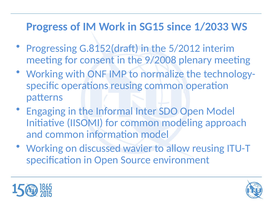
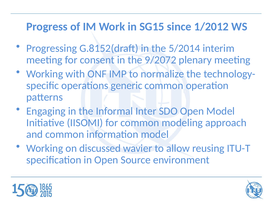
1/2033: 1/2033 -> 1/2012 (211, 27)
5/2012: 5/2012 -> 5/2014 (184, 48)
9/2008: 9/2008 -> 9/2072 (161, 60)
operations reusing: reusing -> generic (127, 86)
